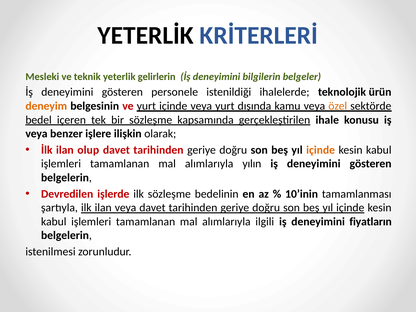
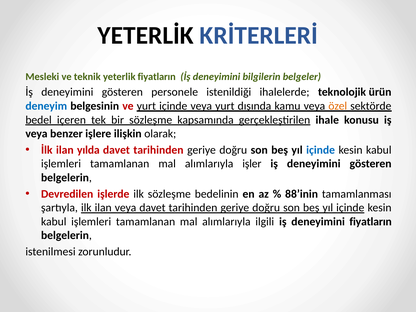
yeterlik gelirlerin: gelirlerin -> fiyatların (157, 77)
deneyim colour: orange -> blue (46, 106)
olup: olup -> yılda (88, 150)
içinde colour: orange -> blue (321, 150)
yılın: yılın -> işler (252, 164)
10’inin: 10’inin -> 88’inin (302, 194)
